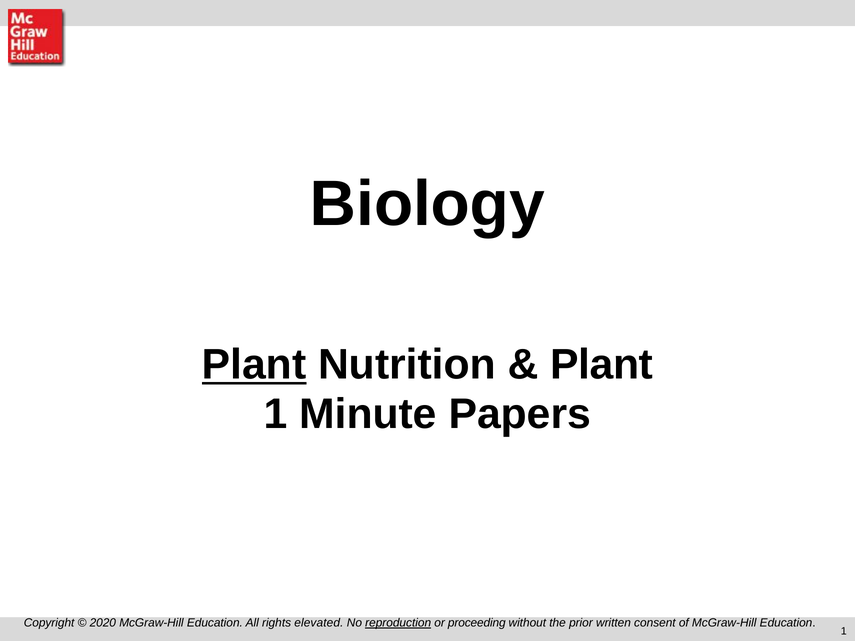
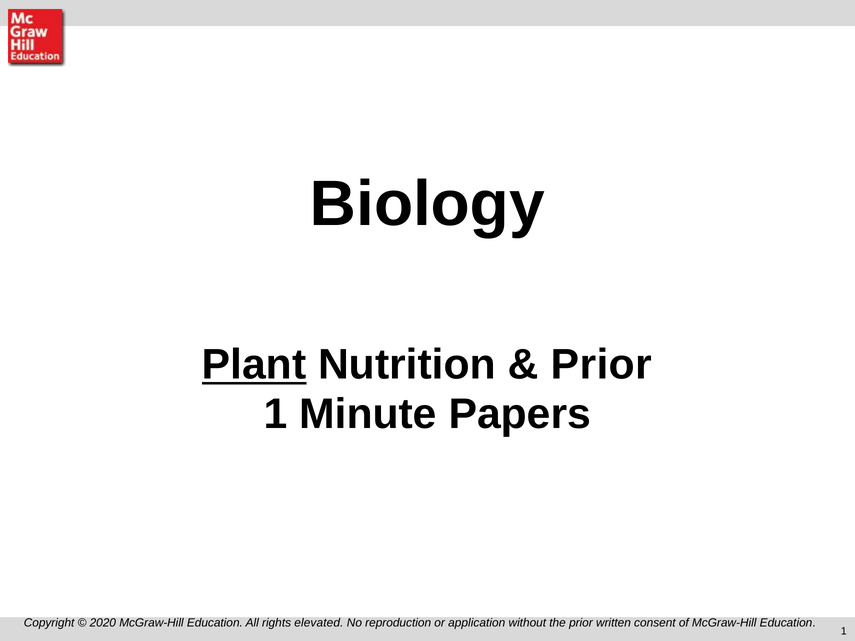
Plant: Plant -> Prior (601, 365)
reproduction underline: present -> none (398, 623)
proceeding: proceeding -> application (477, 623)
